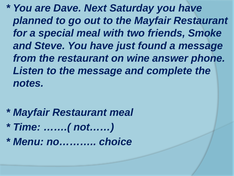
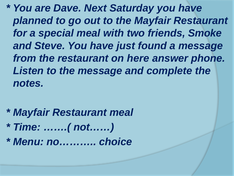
wine: wine -> here (138, 58)
